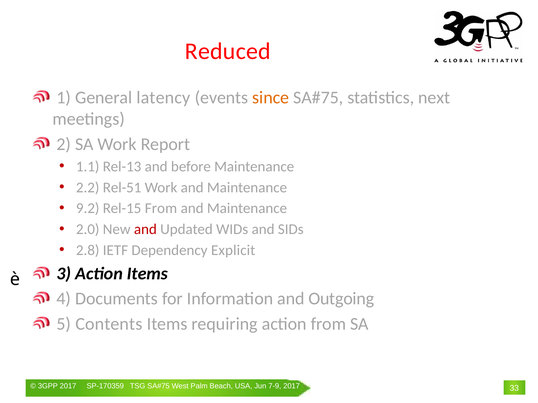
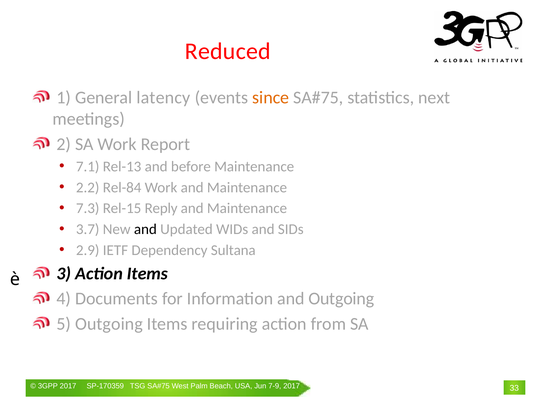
1.1: 1.1 -> 7.1 (88, 167)
Rel-51: Rel-51 -> Rel-84 (122, 188)
9.2: 9.2 -> 7.3 (88, 209)
Rel-15 From: From -> Reply (161, 209)
2.0: 2.0 -> 3.7 (88, 230)
and colour: red -> black (145, 230)
2.8: 2.8 -> 2.9 (88, 250)
Explicit: Explicit -> Sultana (233, 250)
5 Contents: Contents -> Outgoing (109, 324)
